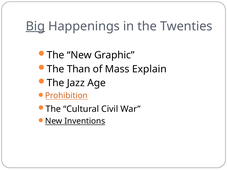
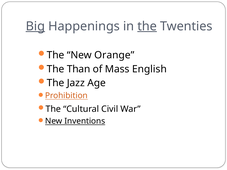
the underline: none -> present (147, 26)
Graphic: Graphic -> Orange (114, 55)
Explain: Explain -> English (149, 69)
